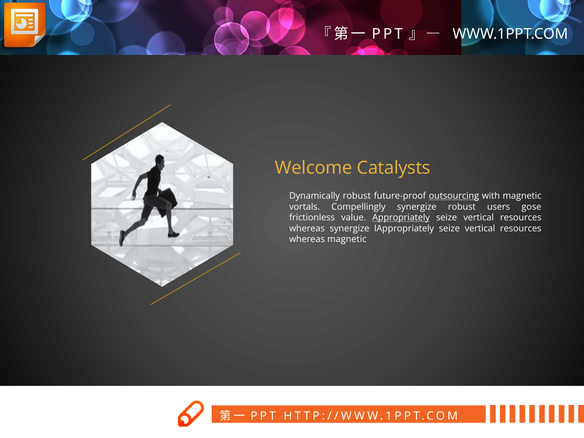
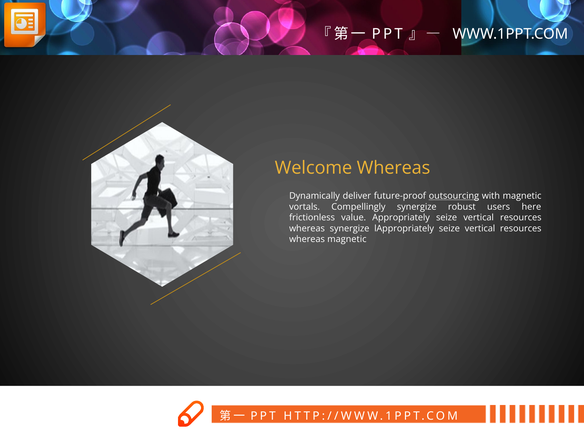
Welcome Catalysts: Catalysts -> Whereas (394, 168)
Dynamically robust: robust -> deliver (357, 196)
gose: gose -> here (531, 207)
Appropriately underline: present -> none (401, 218)
